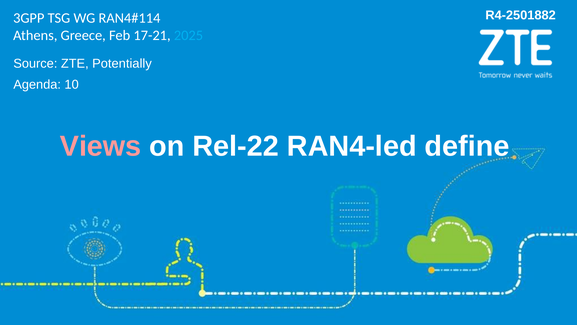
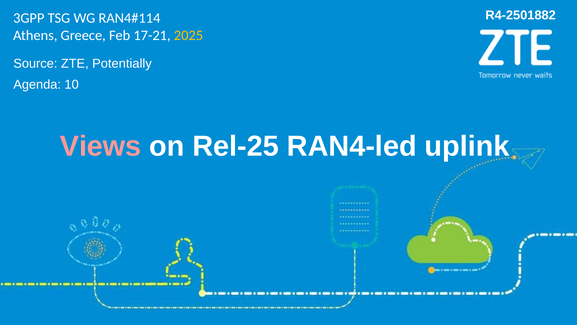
2025 colour: light blue -> yellow (188, 35)
Rel-22: Rel-22 -> Rel-25 (236, 146)
define: define -> uplink (467, 146)
